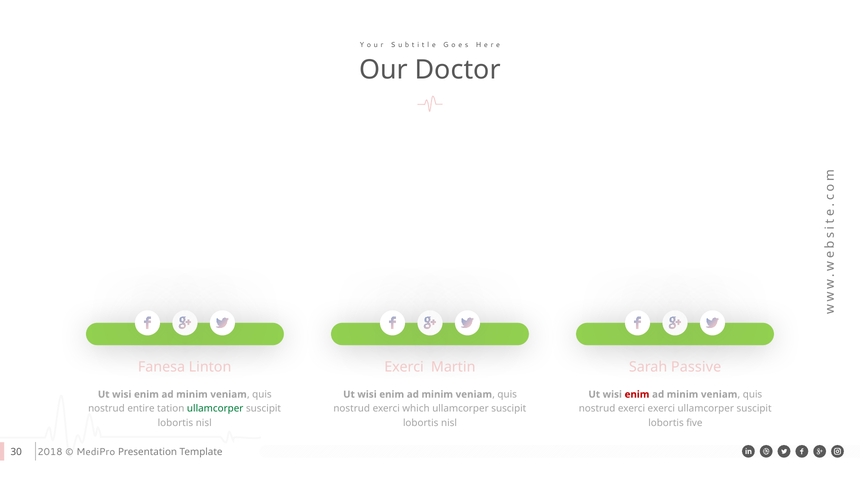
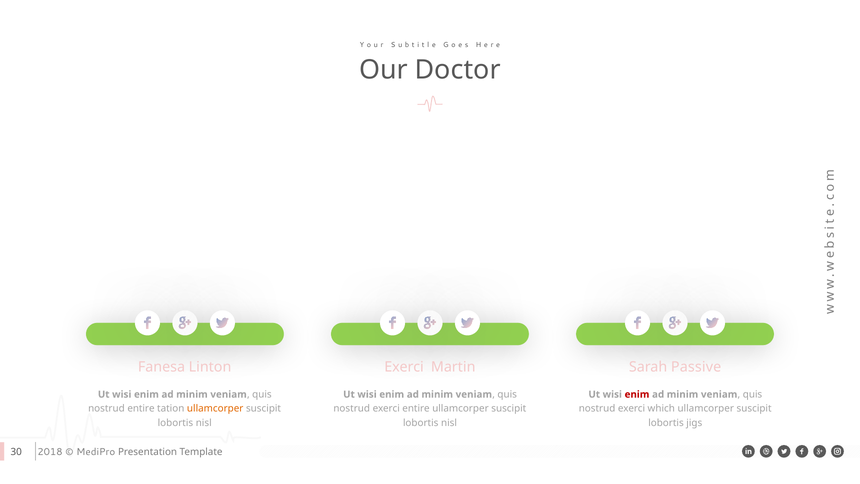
ullamcorper colour: green -> orange (215, 408)
exerci which: which -> entire (416, 408)
exerci exerci: exerci -> which (661, 408)
five: five -> jigs (694, 423)
